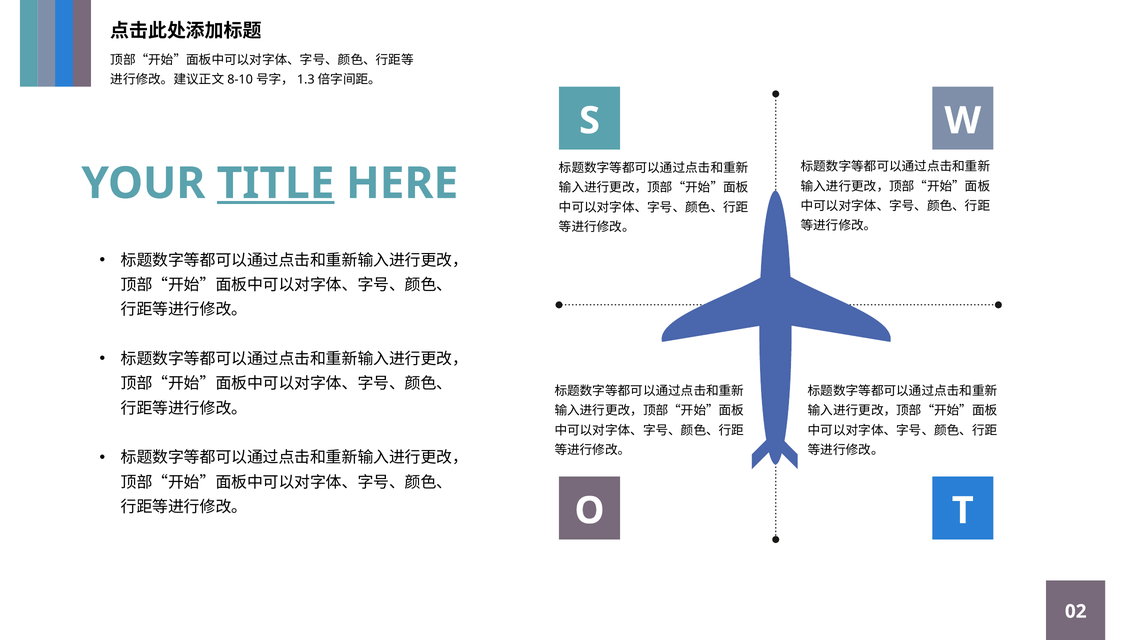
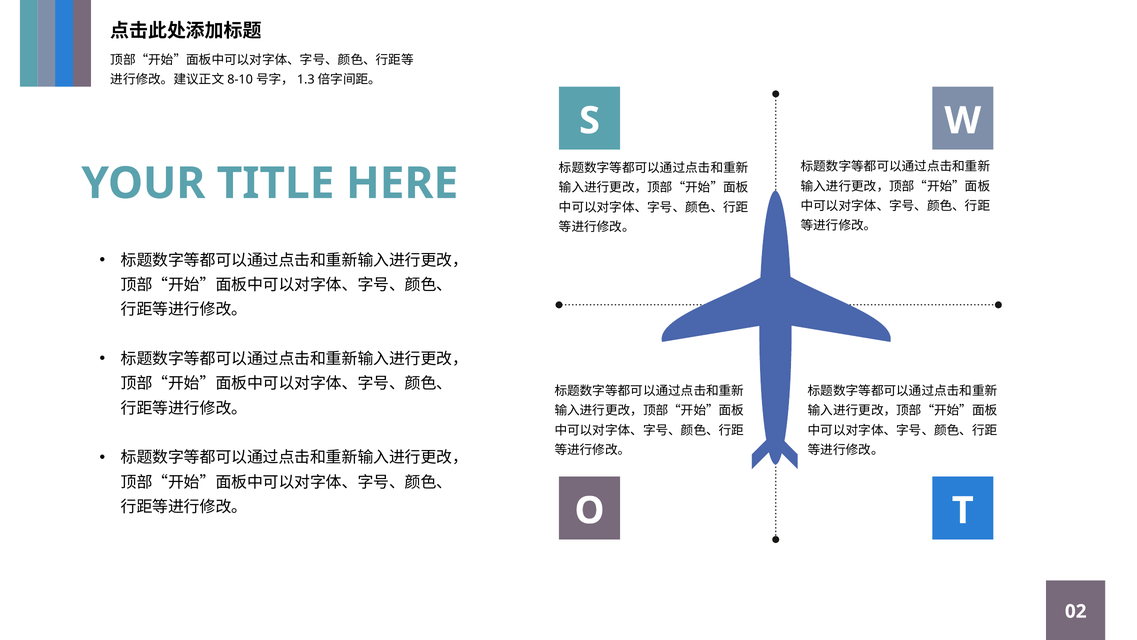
TITLE underline: present -> none (276, 183)
